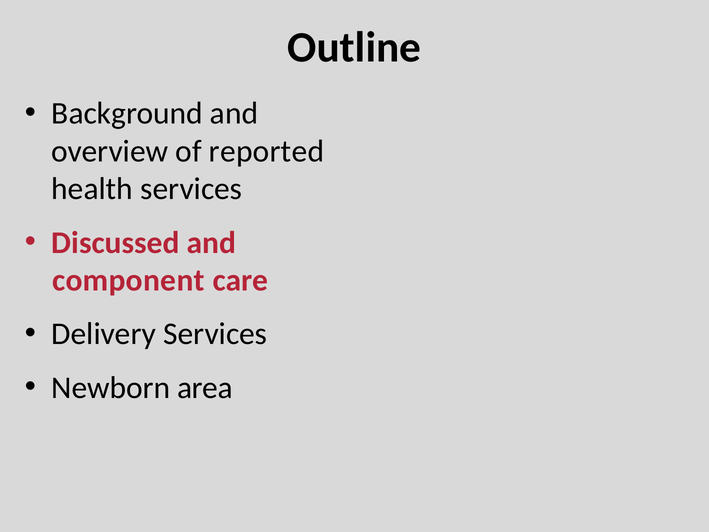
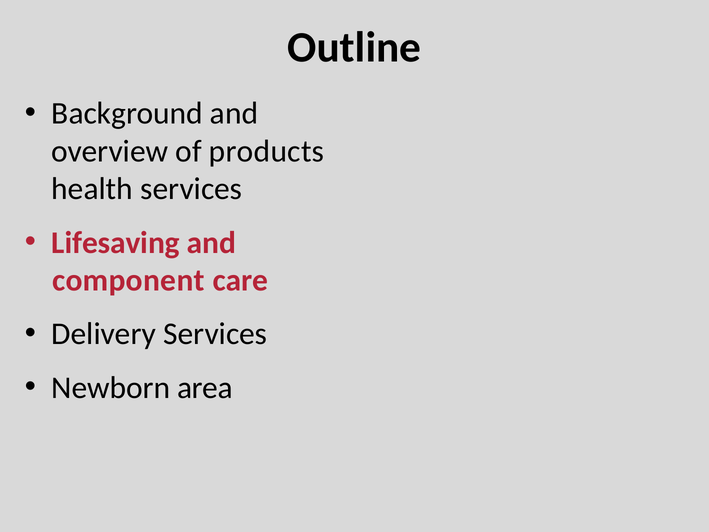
reported: reported -> products (267, 151)
Discussed: Discussed -> Lifesaving (116, 242)
